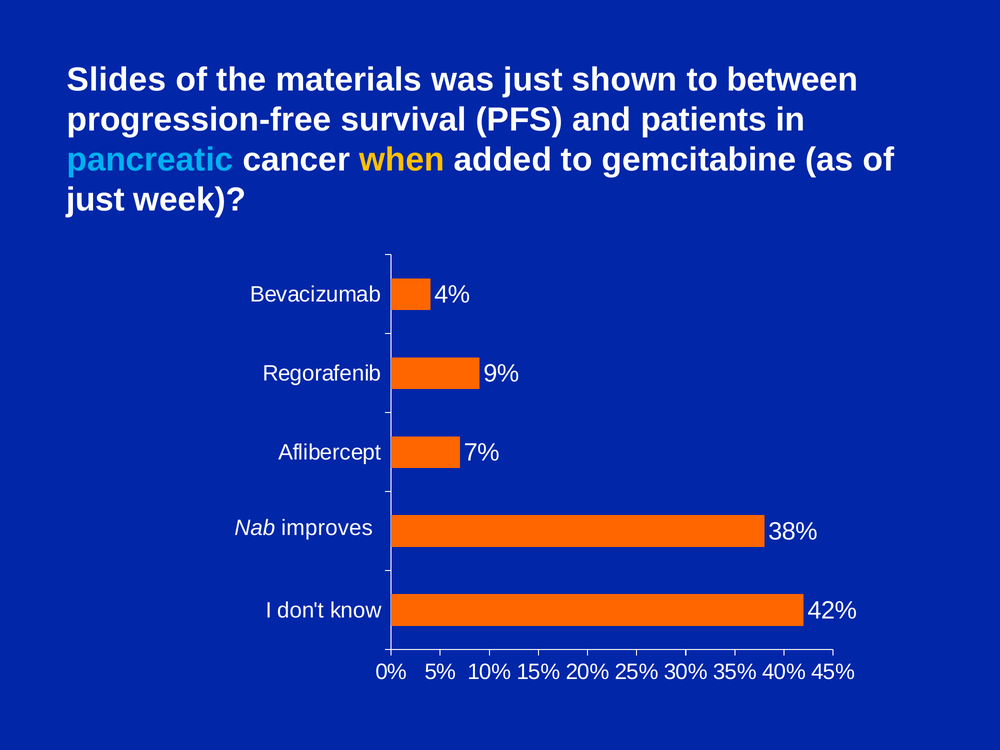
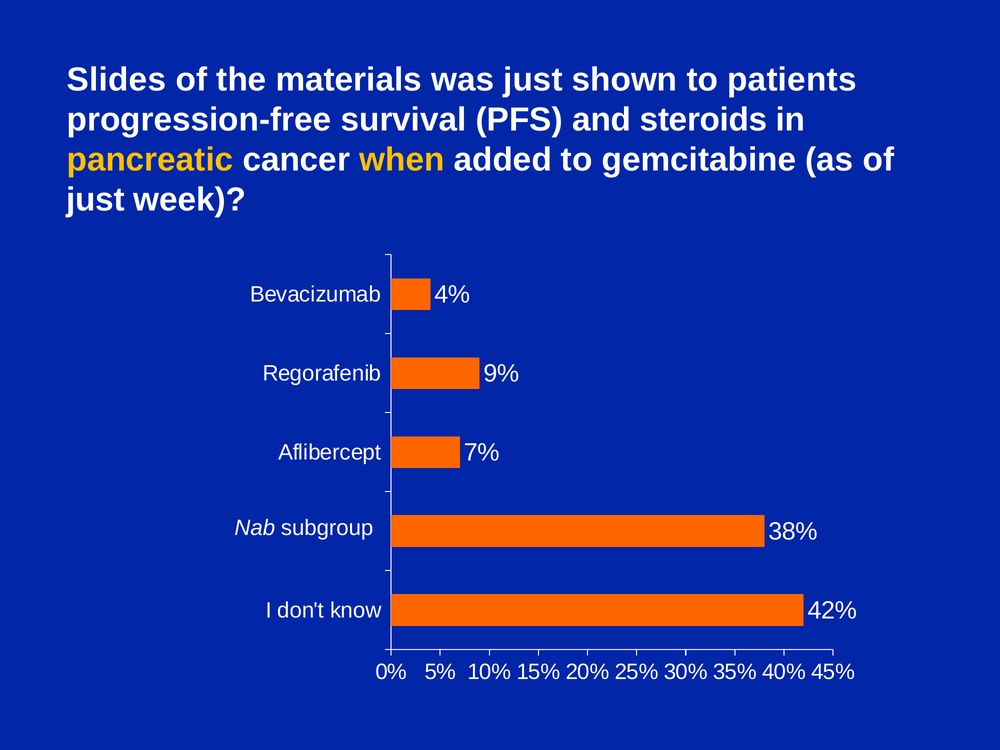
between: between -> patients (792, 80)
patients: patients -> steroids (704, 120)
pancreatic colour: light blue -> yellow (150, 160)
improves: improves -> subgroup (327, 528)
